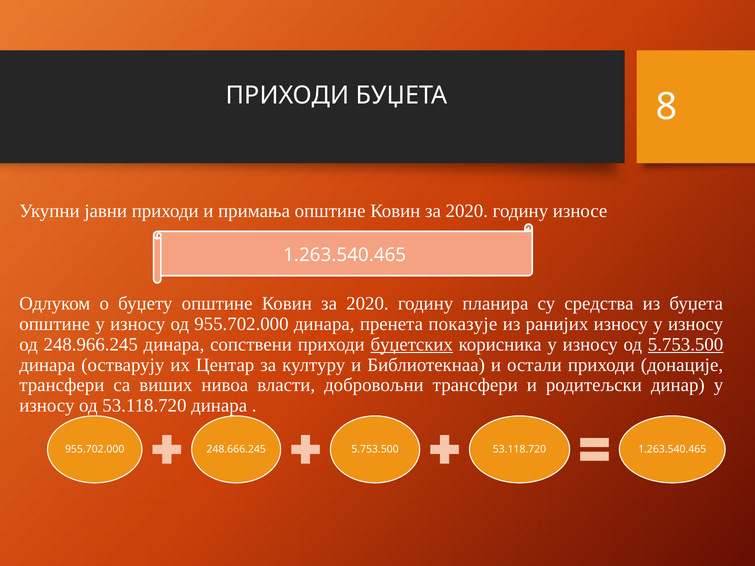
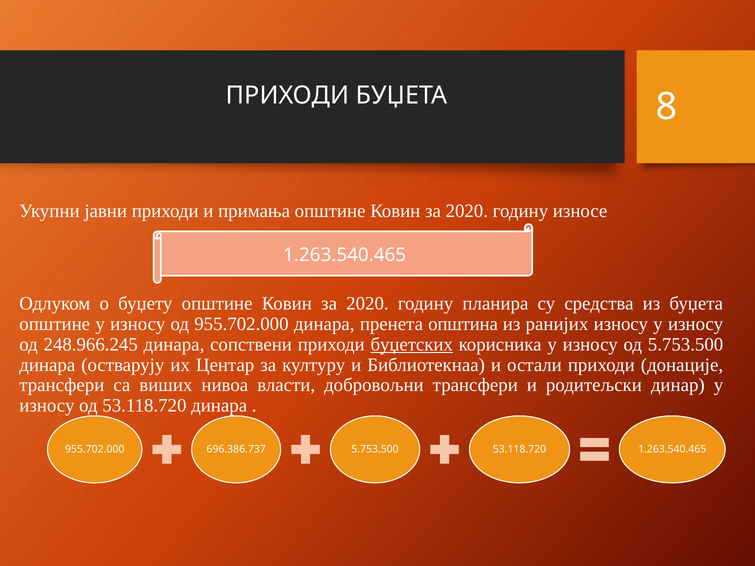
показује: показује -> општина (463, 324)
5.753.500 underline: present -> none (686, 345)
248.666.245: 248.666.245 -> 696.386.737 (236, 449)
